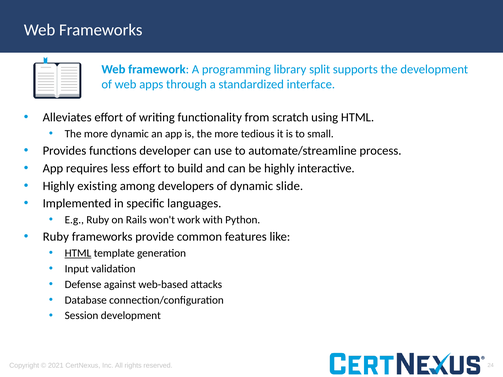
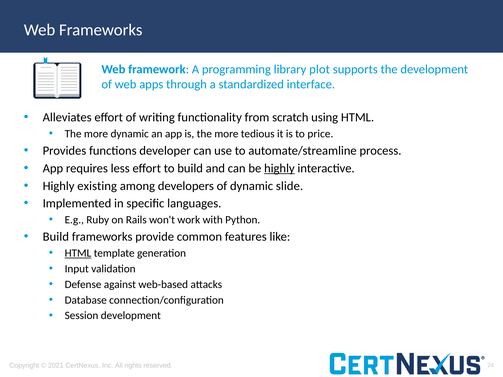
split: split -> plot (320, 69)
small: small -> price (320, 134)
highly underline: none -> present (279, 168)
Ruby: Ruby -> Build (56, 237)
